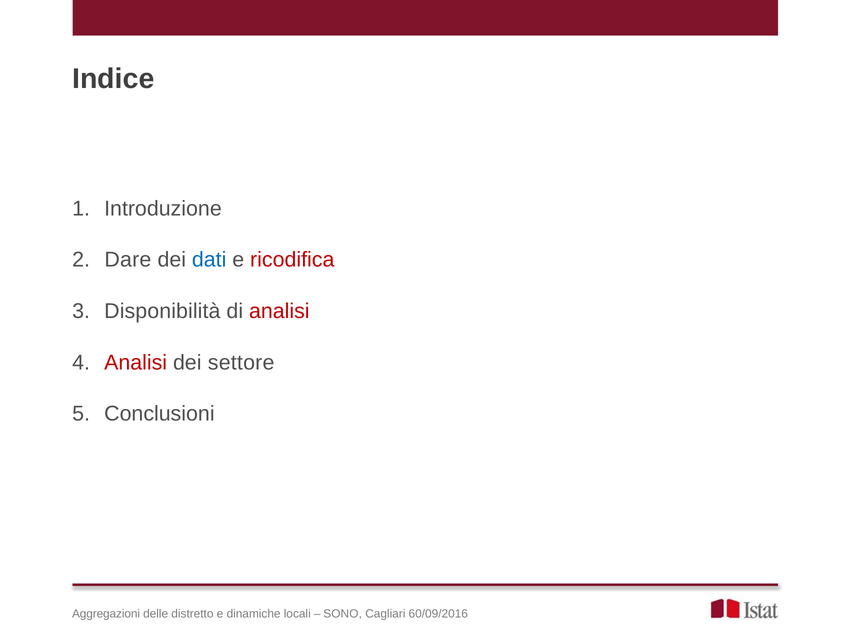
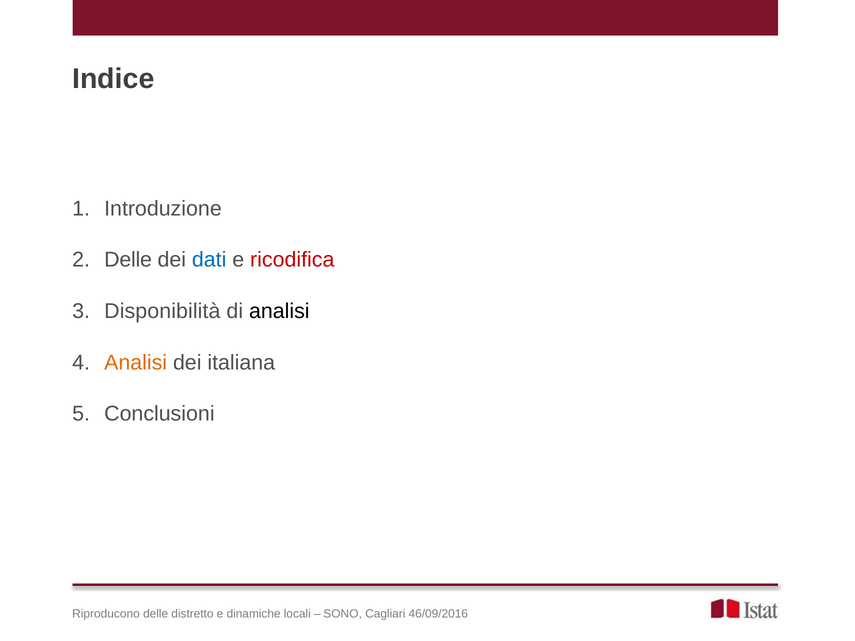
Dare: Dare -> Delle (128, 260)
analisi colour: red -> black (279, 311)
Analisi colour: red -> orange (136, 363)
settore: settore -> italiana (241, 363)
Aggregazioni: Aggregazioni -> Riproducono (106, 614)
60/09/2016: 60/09/2016 -> 46/09/2016 (438, 614)
